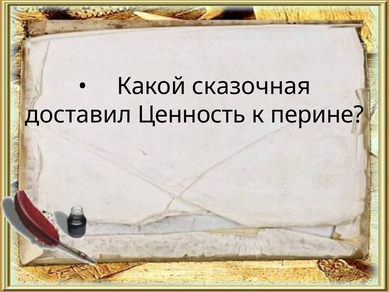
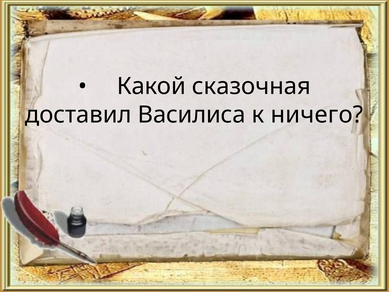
Ценность: Ценность -> Василиса (192, 115)
перине: перине -> ничего (317, 115)
